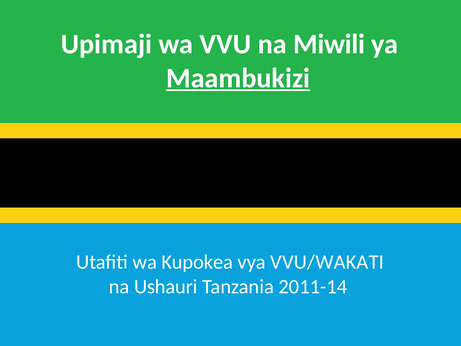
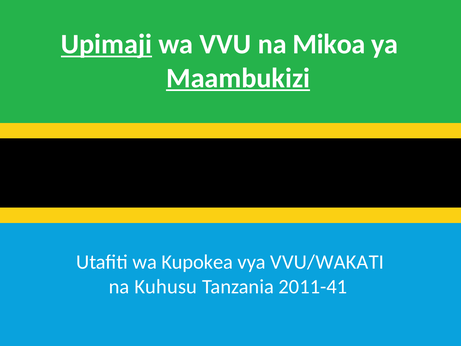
Upimaji underline: none -> present (106, 44)
Miwili: Miwili -> Mikoa (329, 44)
Ushauri: Ushauri -> Kuhusu (166, 286)
2011-14: 2011-14 -> 2011-41 (313, 286)
